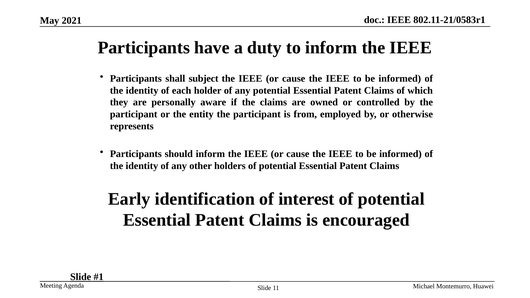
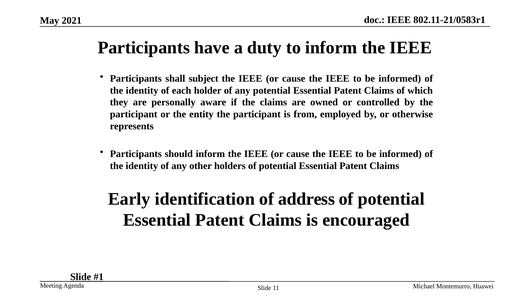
interest: interest -> address (306, 199)
